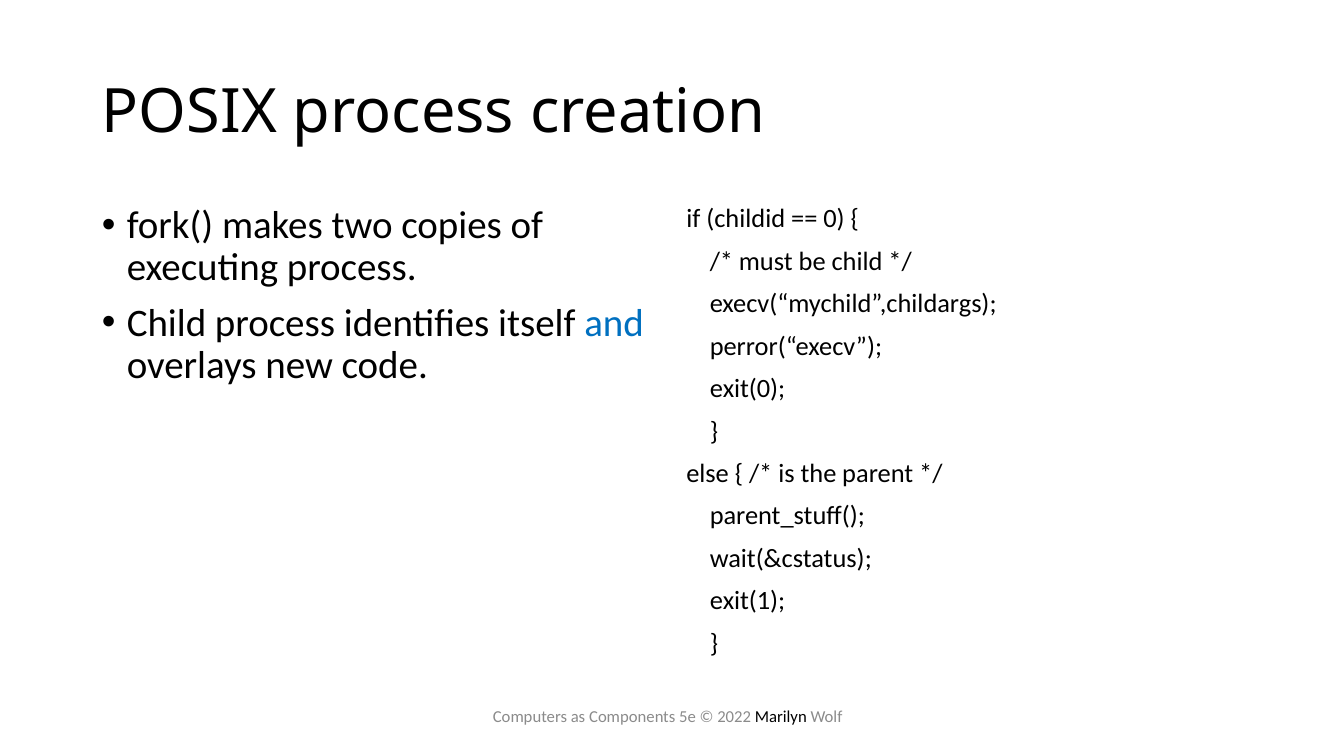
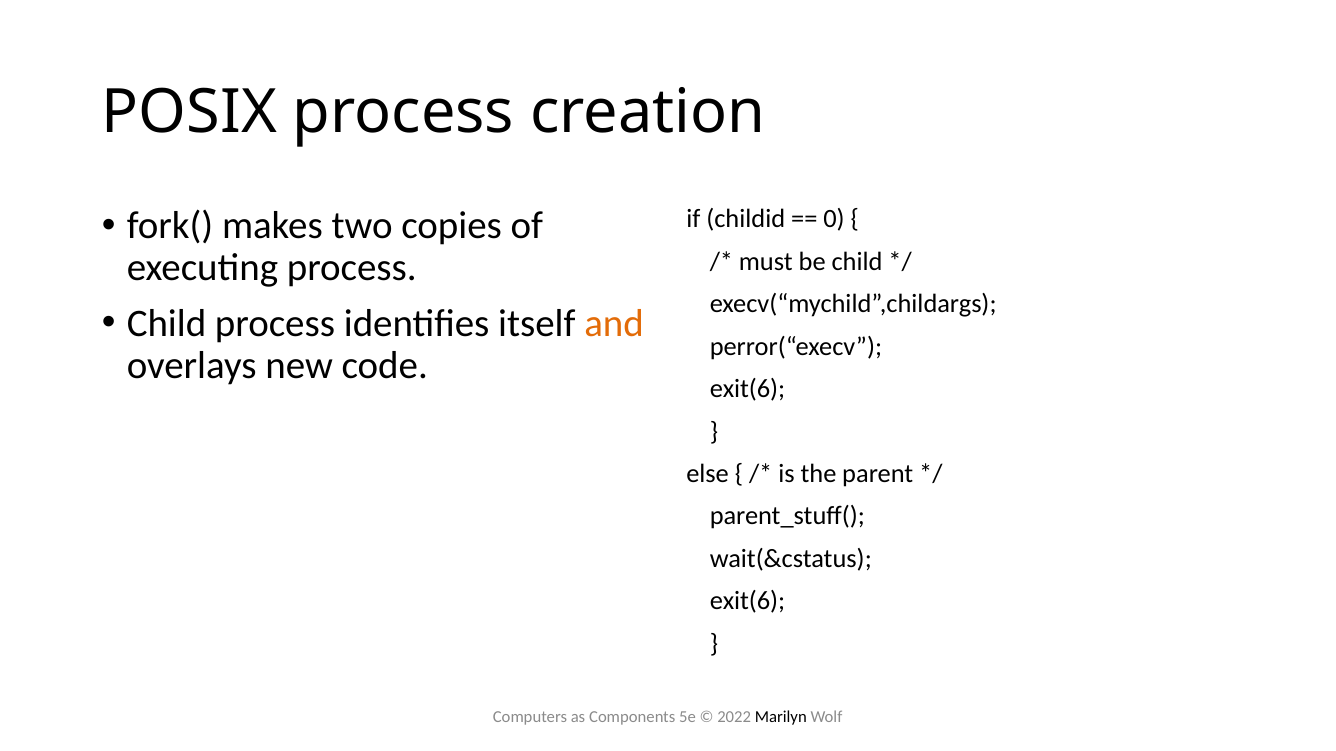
and colour: blue -> orange (614, 324)
exit(0: exit(0 -> exit(6 (747, 389)
exit(1: exit(1 -> exit(6 (747, 602)
